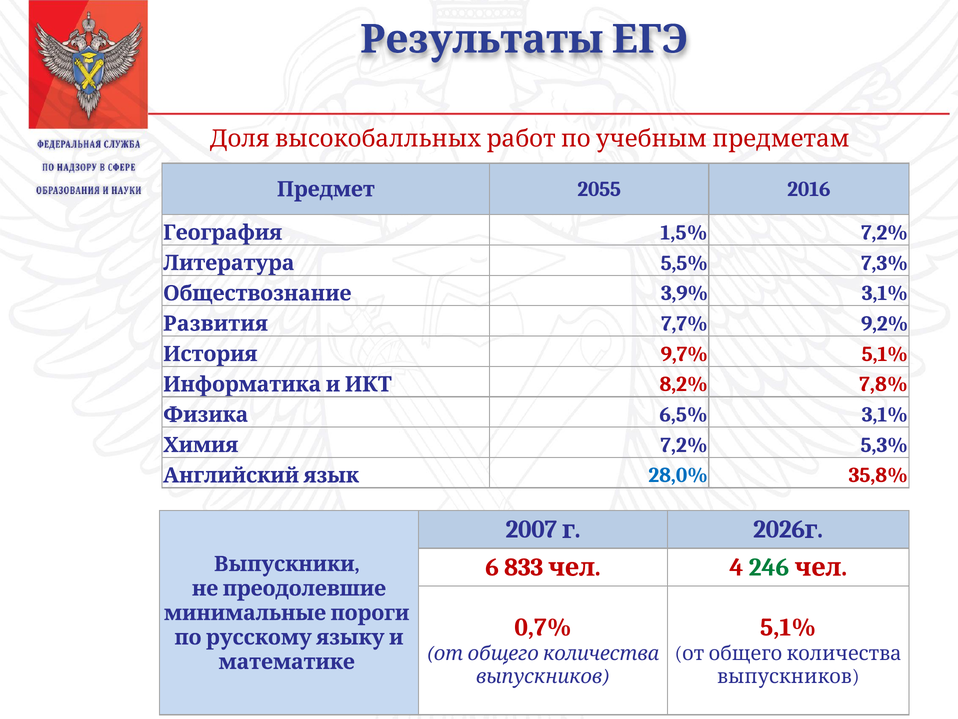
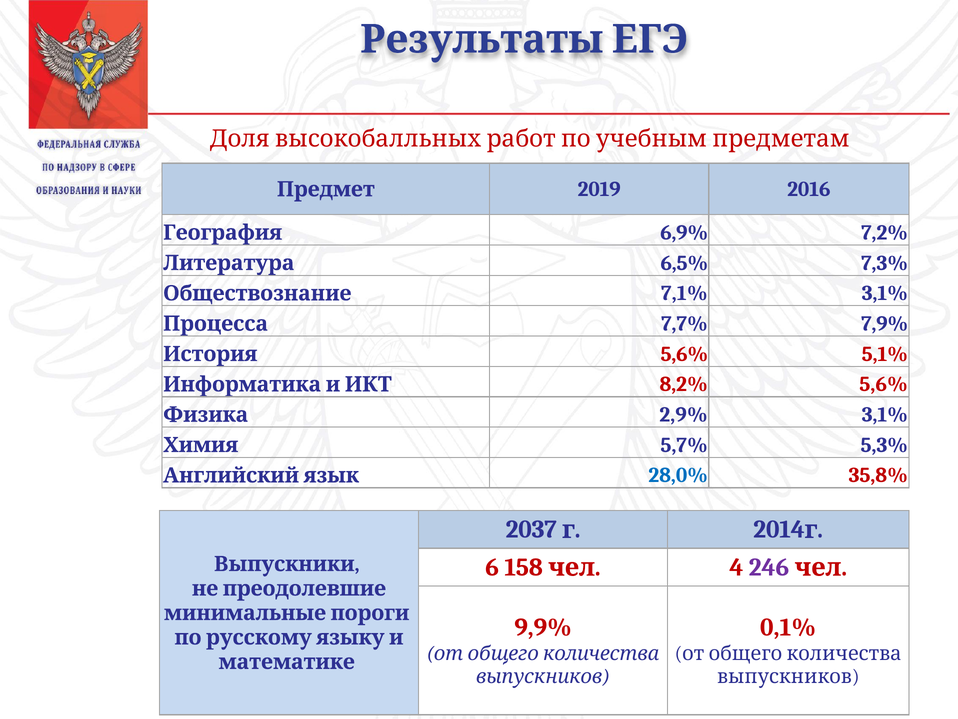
2055: 2055 -> 2019 (599, 189)
1,5%: 1,5% -> 6,9% (684, 233)
5,5%: 5,5% -> 6,5% (684, 263)
3,9%: 3,9% -> 7,1% (684, 293)
Развития: Развития -> Процесса (216, 323)
9,2%: 9,2% -> 7,9% (885, 323)
История 9,7%: 9,7% -> 5,6% (684, 354)
8,2% 7,8%: 7,8% -> 5,6% (884, 384)
6,5%: 6,5% -> 2,9% (684, 414)
Химия 7,2%: 7,2% -> 5,7% (684, 445)
2007: 2007 -> 2037 (531, 529)
2026: 2026 -> 2014 (779, 529)
833: 833 -> 158 (524, 567)
246 colour: green -> purple (769, 567)
0,7%: 0,7% -> 9,9% (543, 627)
5,1%: 5,1% -> 0,1% (788, 627)
